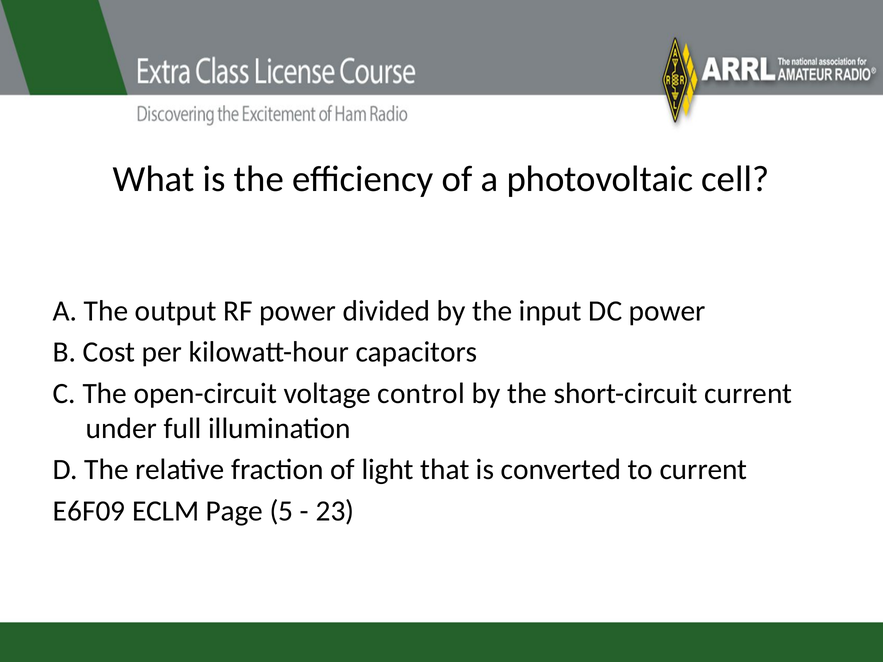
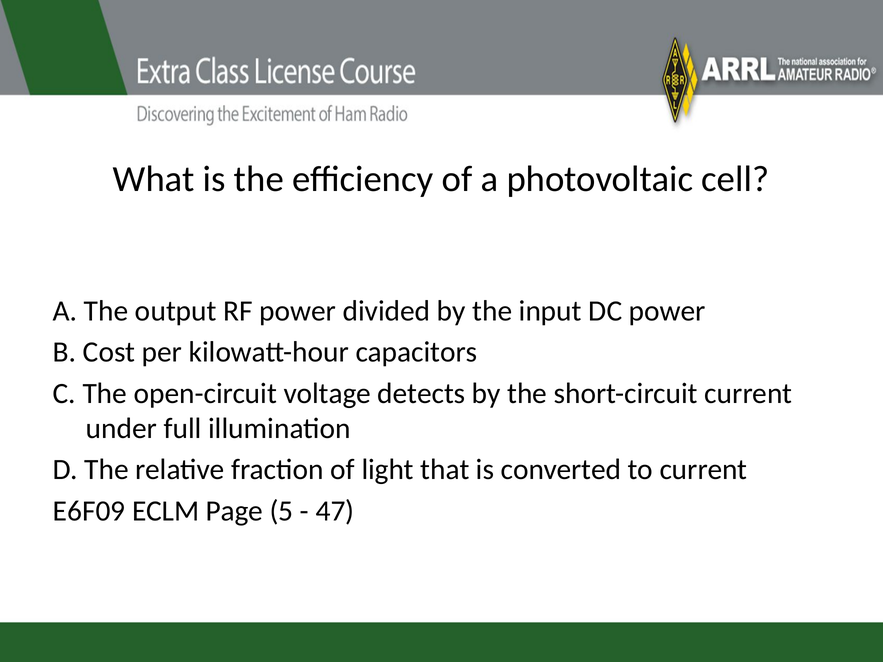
control: control -> detects (421, 393)
23: 23 -> 47 (335, 511)
